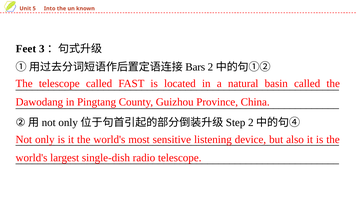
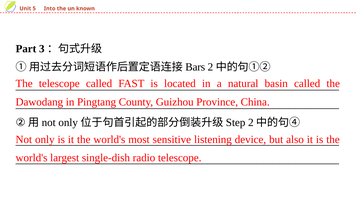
Feet: Feet -> Part (26, 49)
